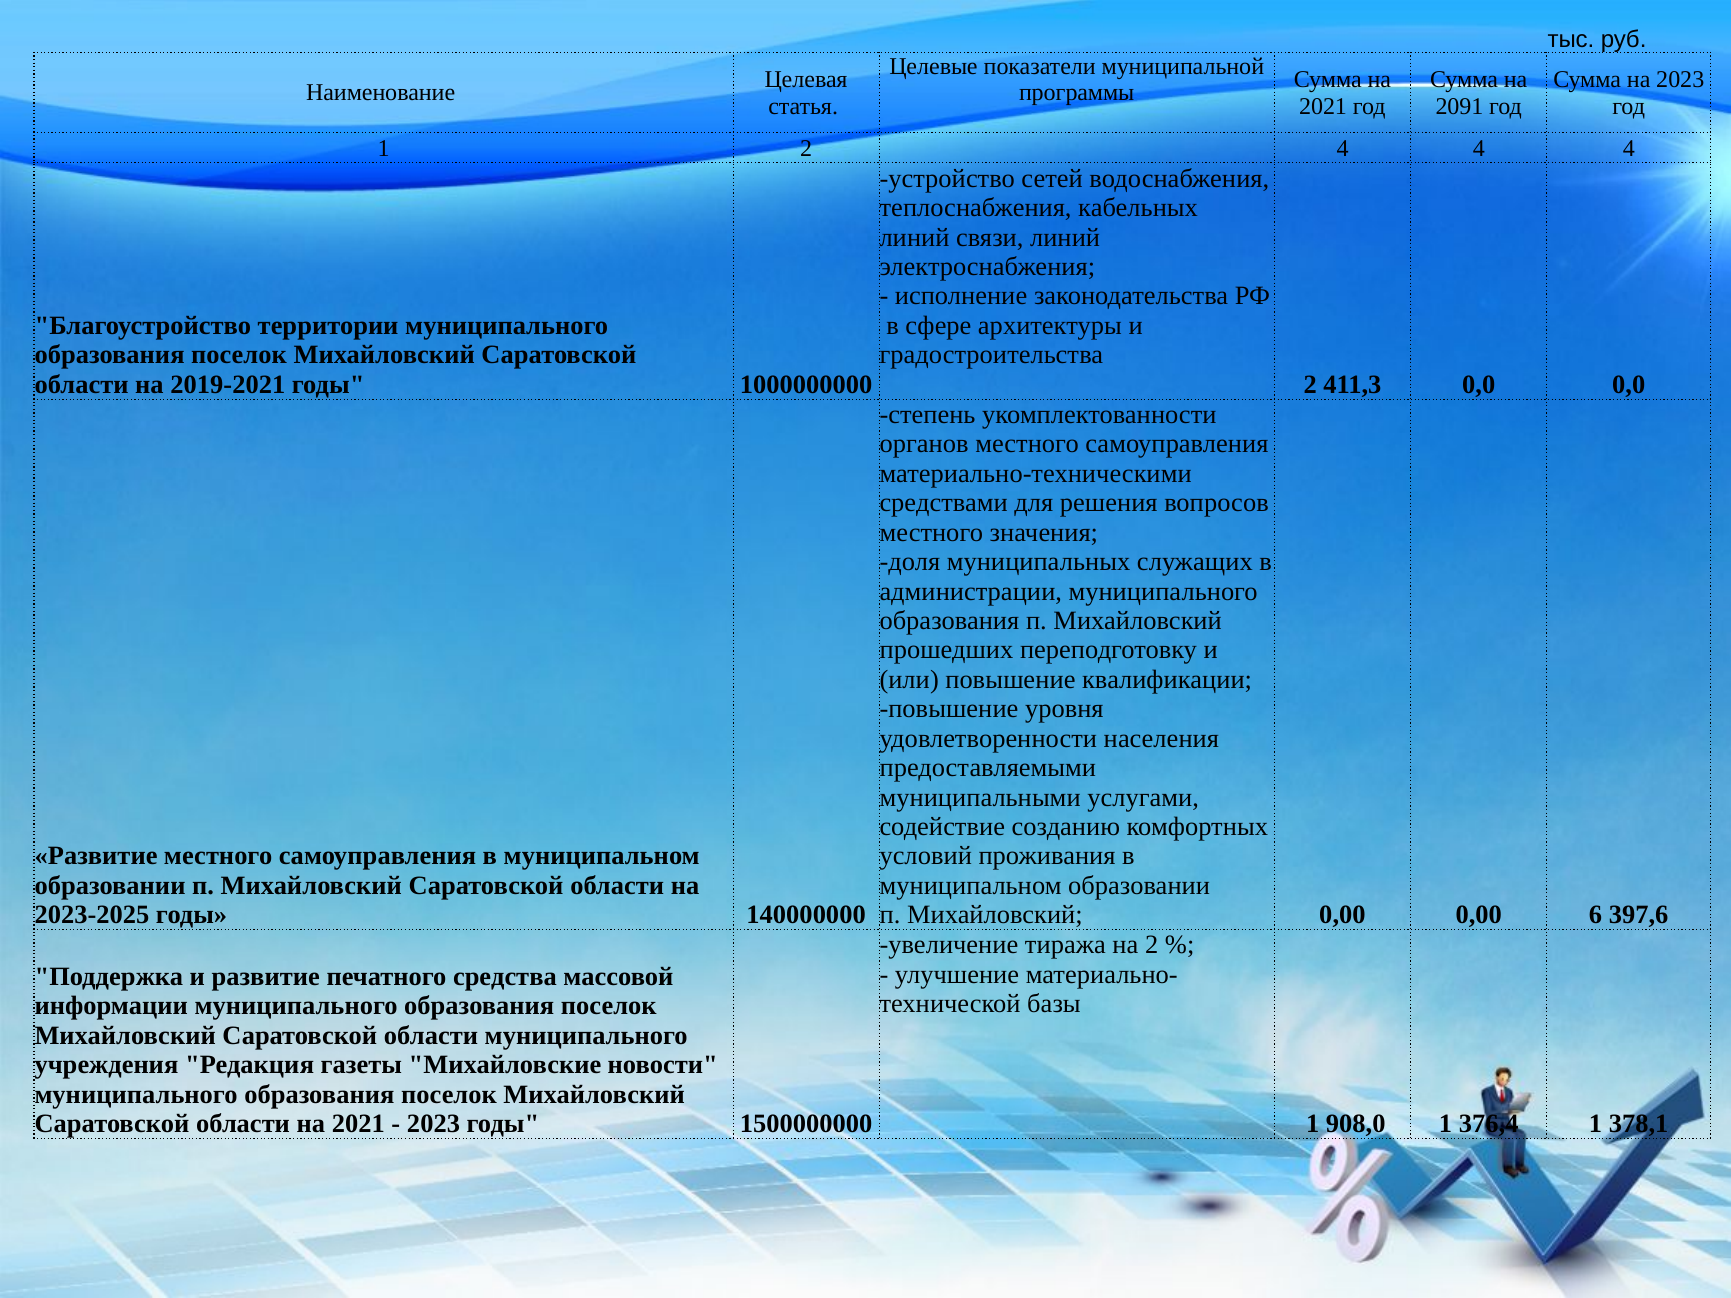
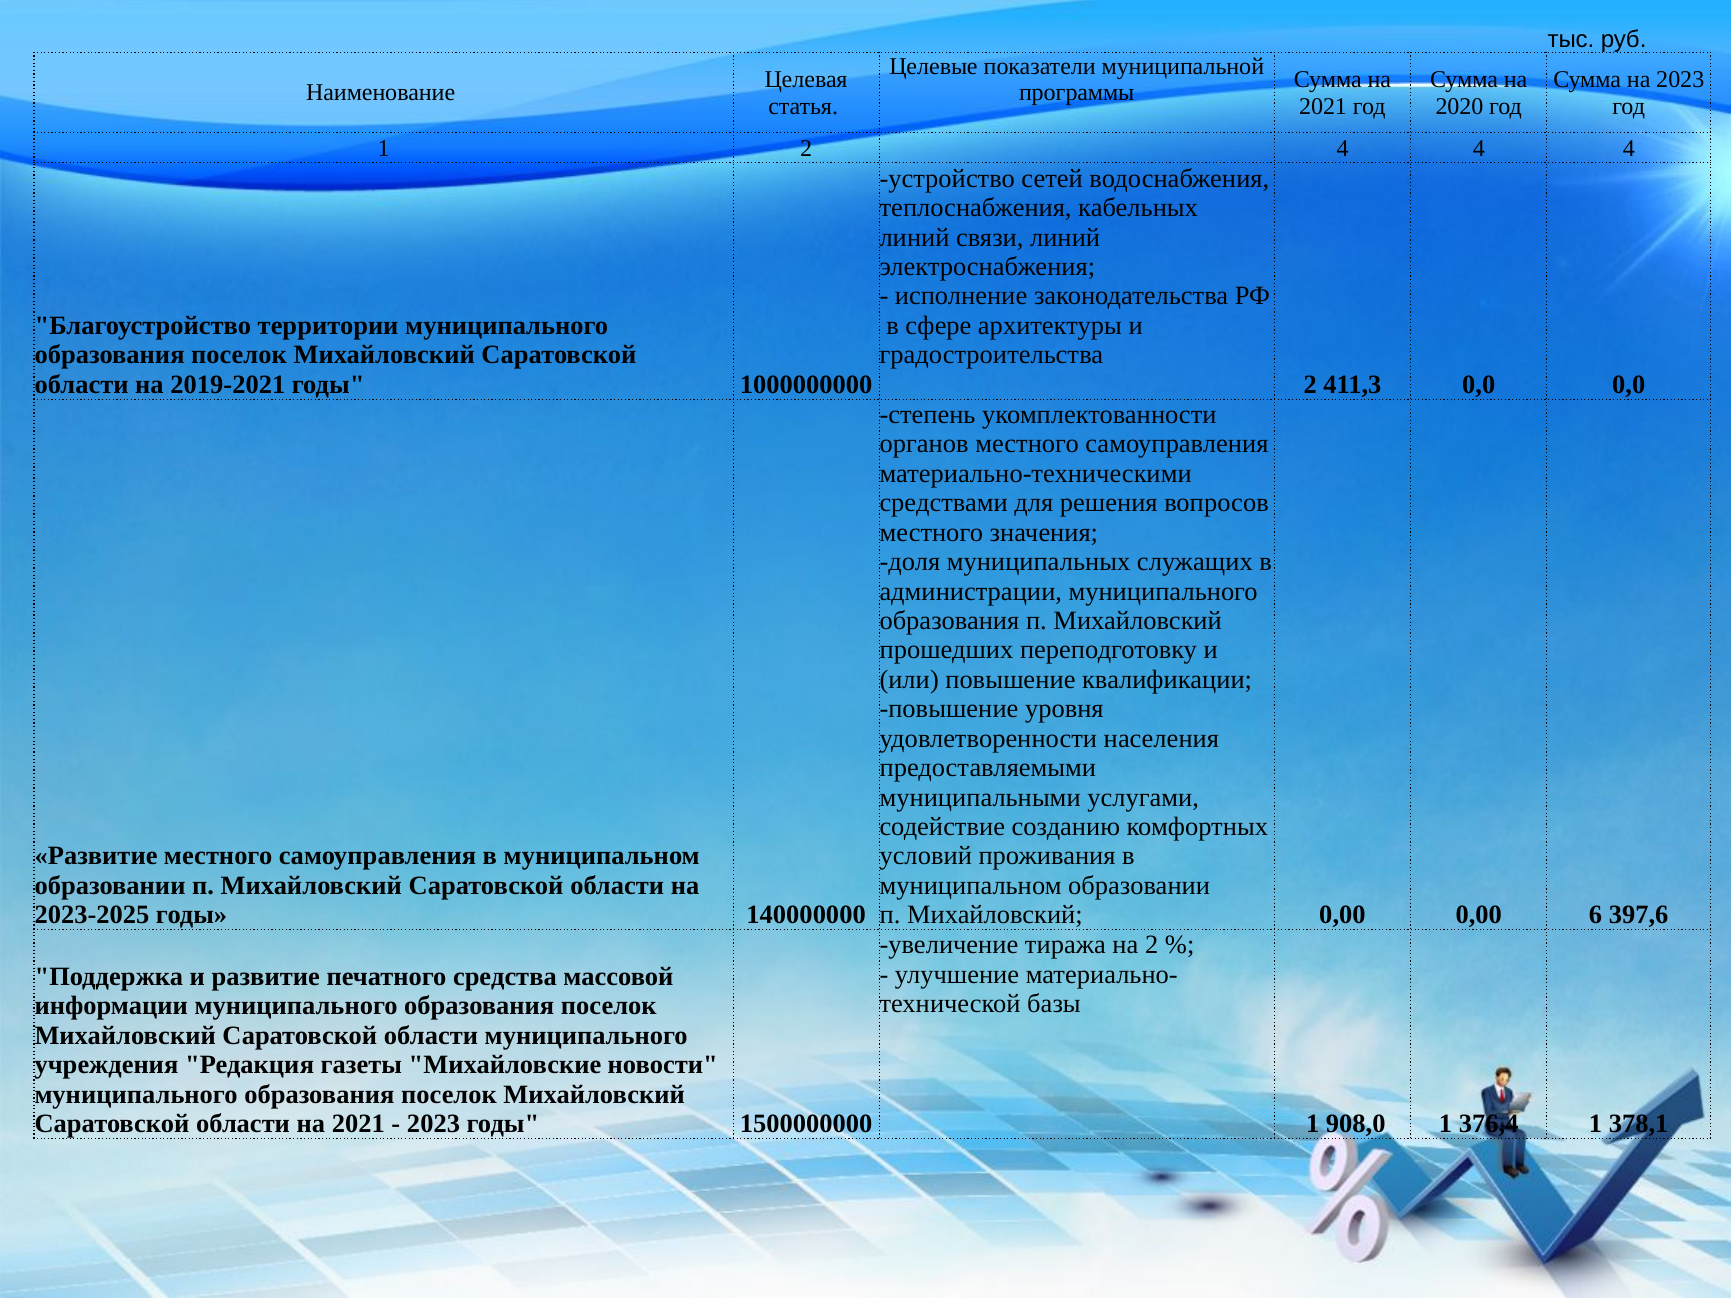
2091: 2091 -> 2020 (1459, 106)
